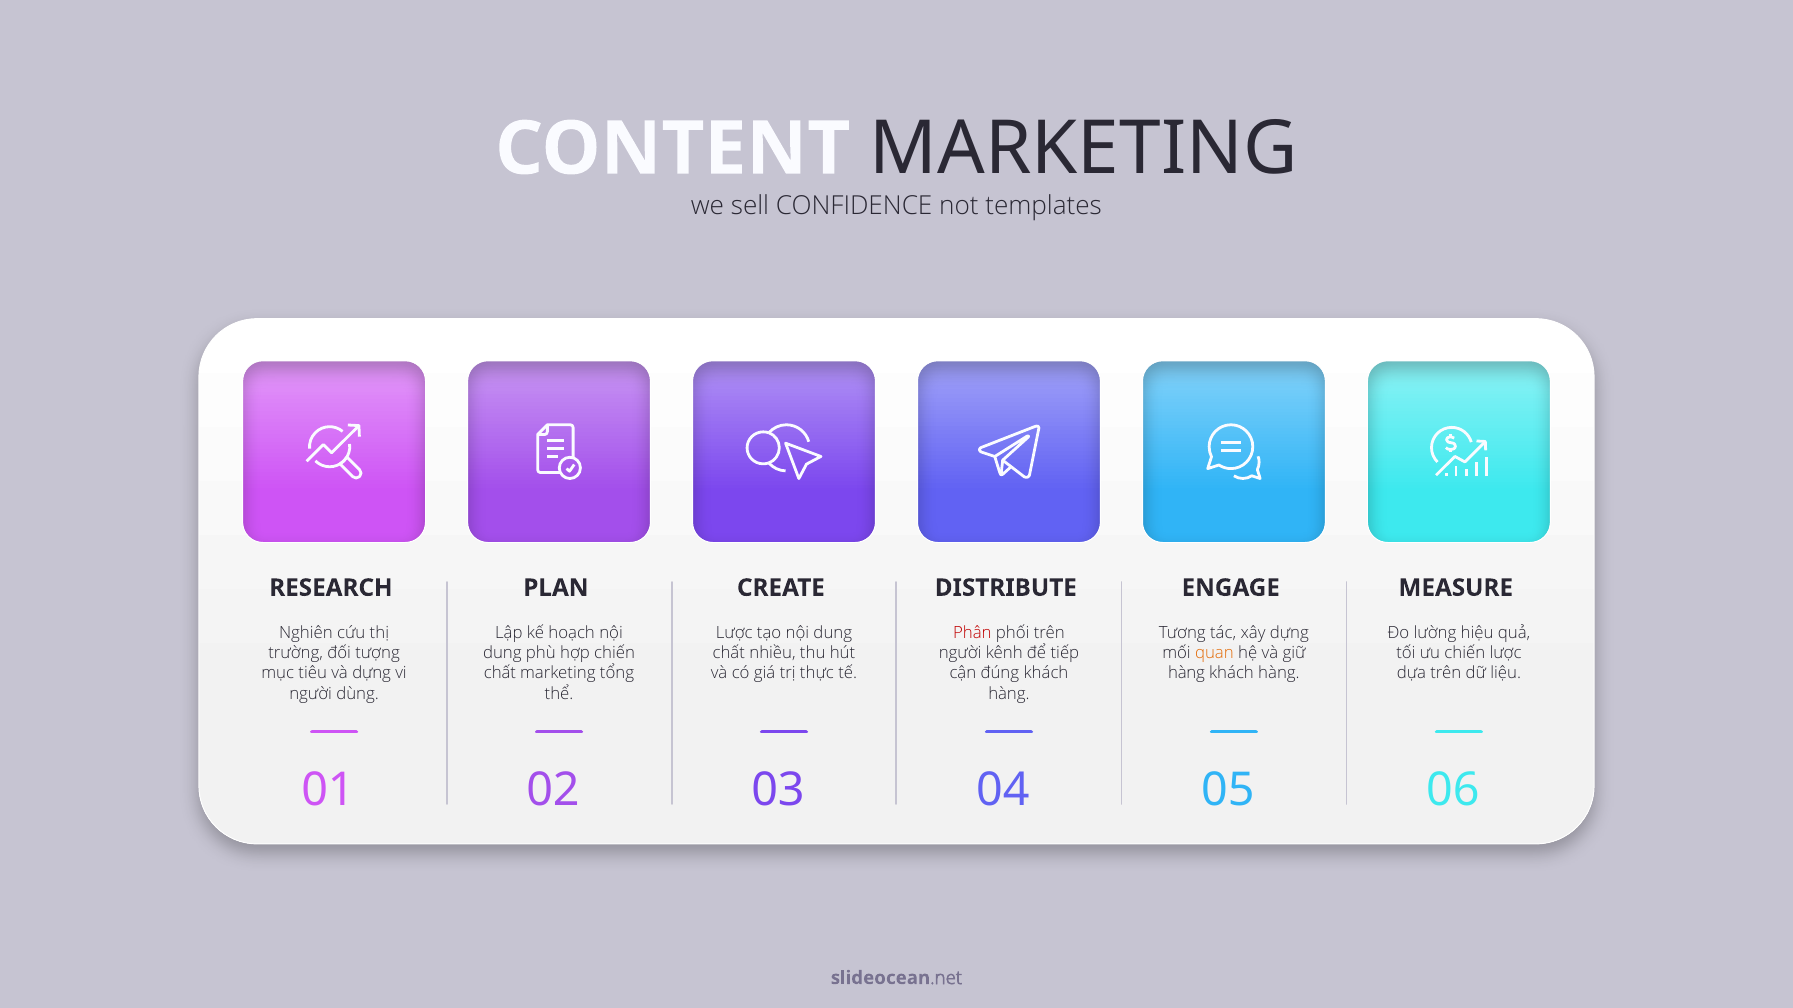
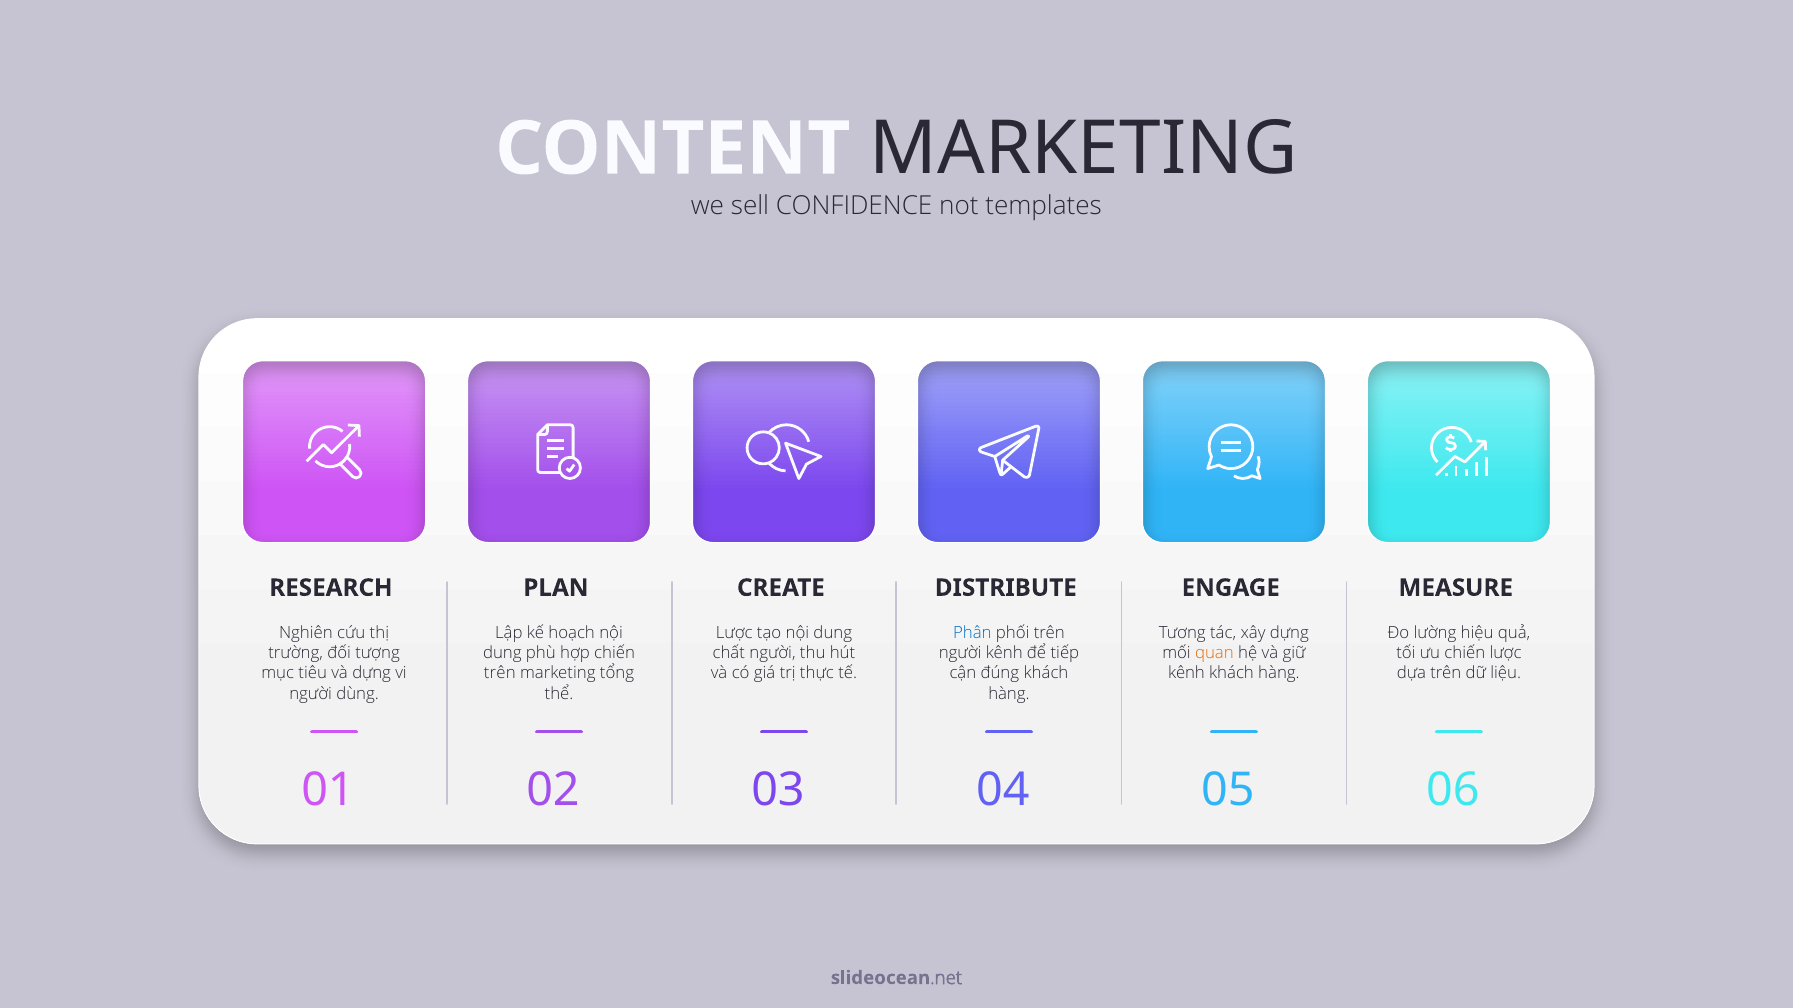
Phân colour: red -> blue (972, 633)
chất nhiều: nhiều -> người (773, 654)
chất: chất -> trên (500, 674)
hàng: hàng -> kênh (1186, 674)
